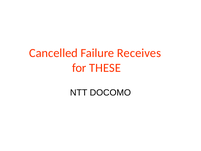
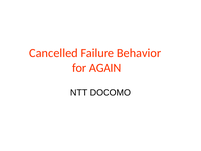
Receives: Receives -> Behavior (139, 53)
THESE: THESE -> AGAIN (105, 68)
